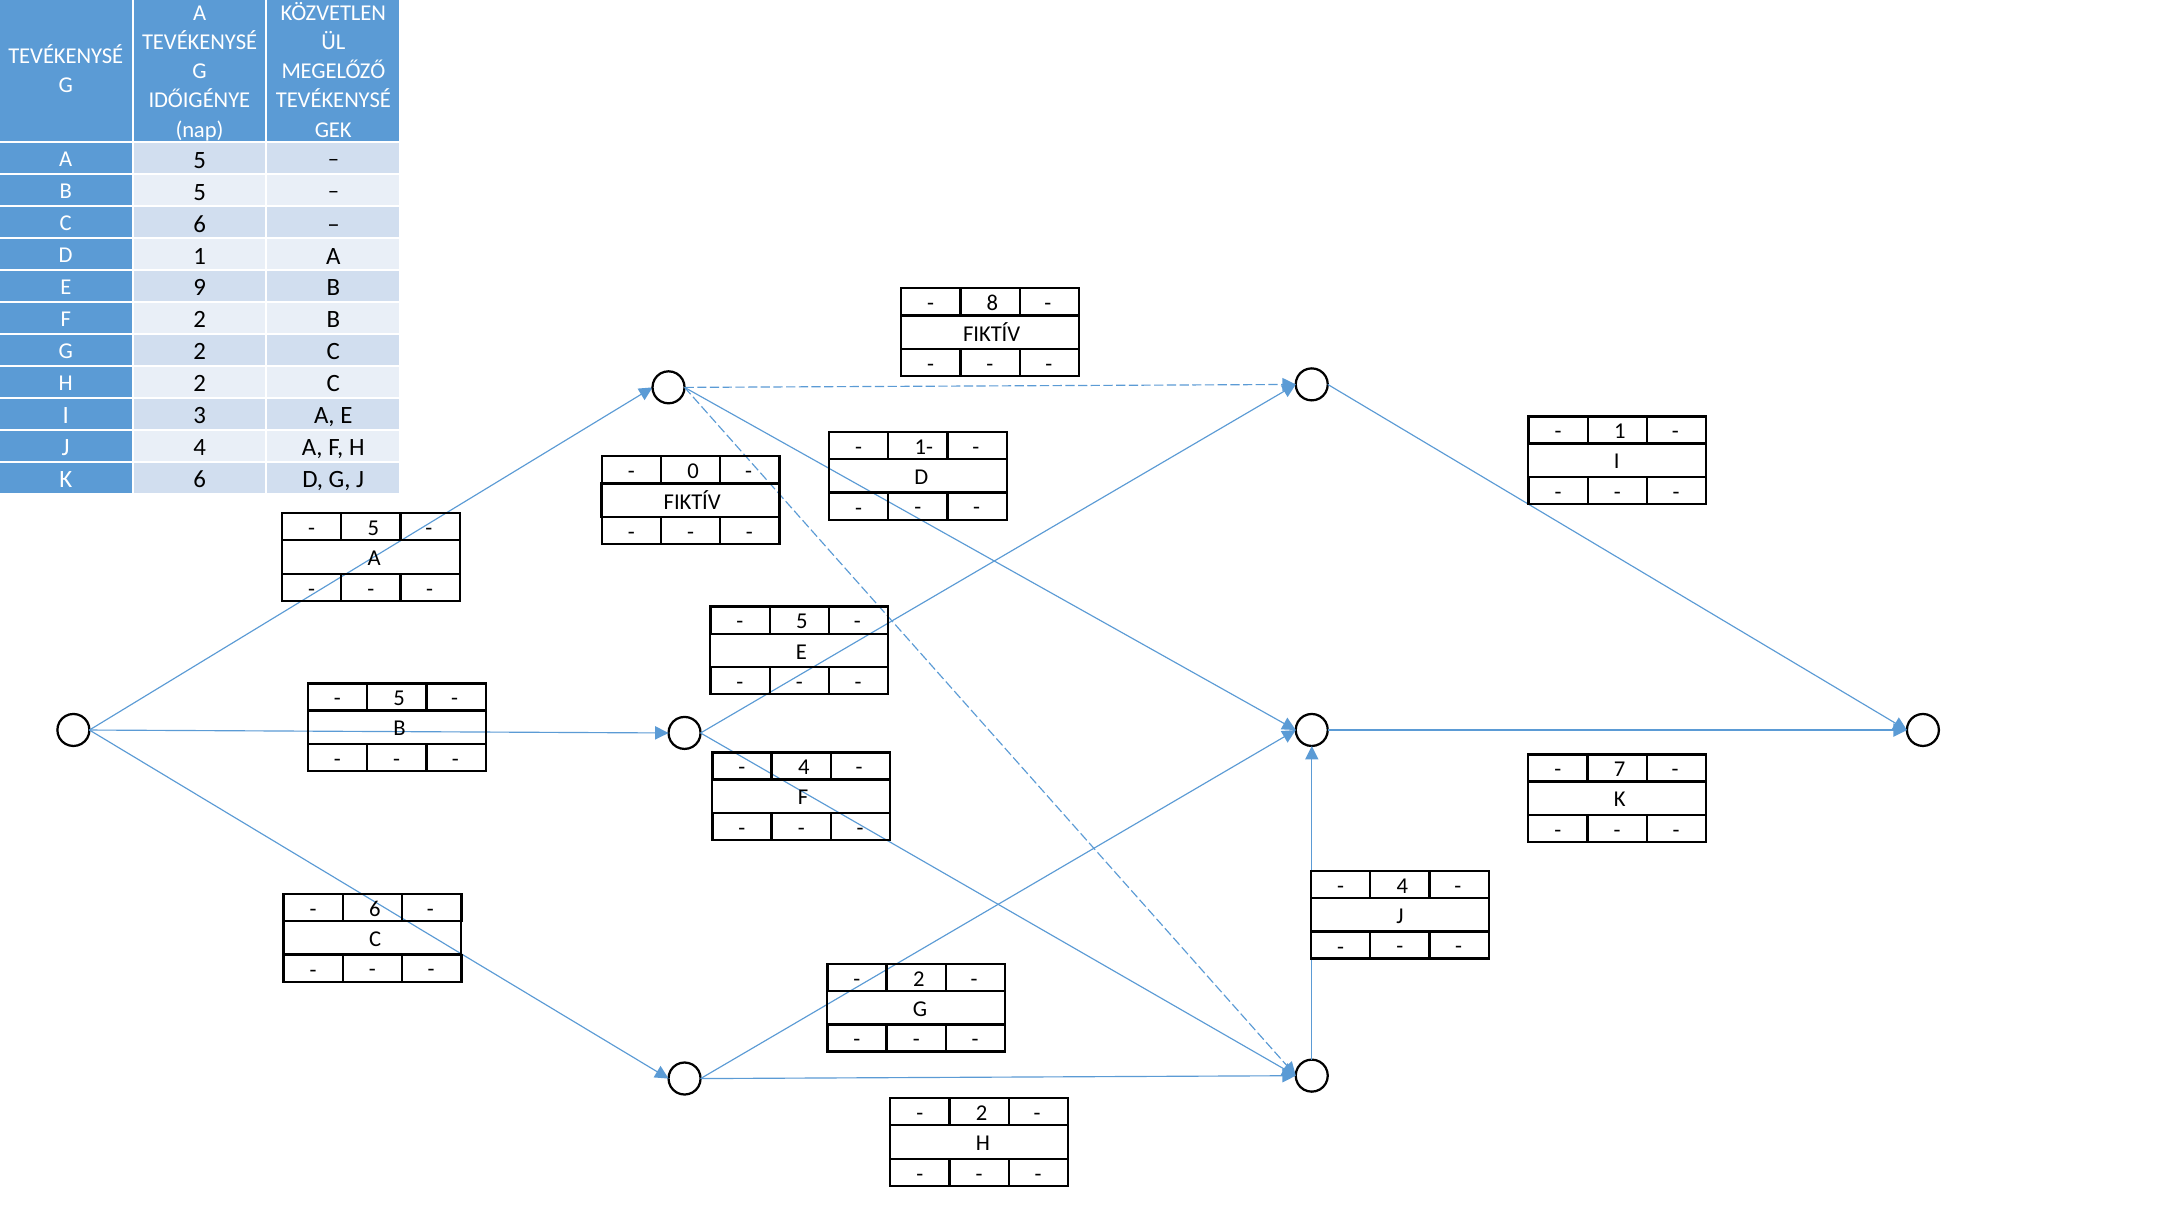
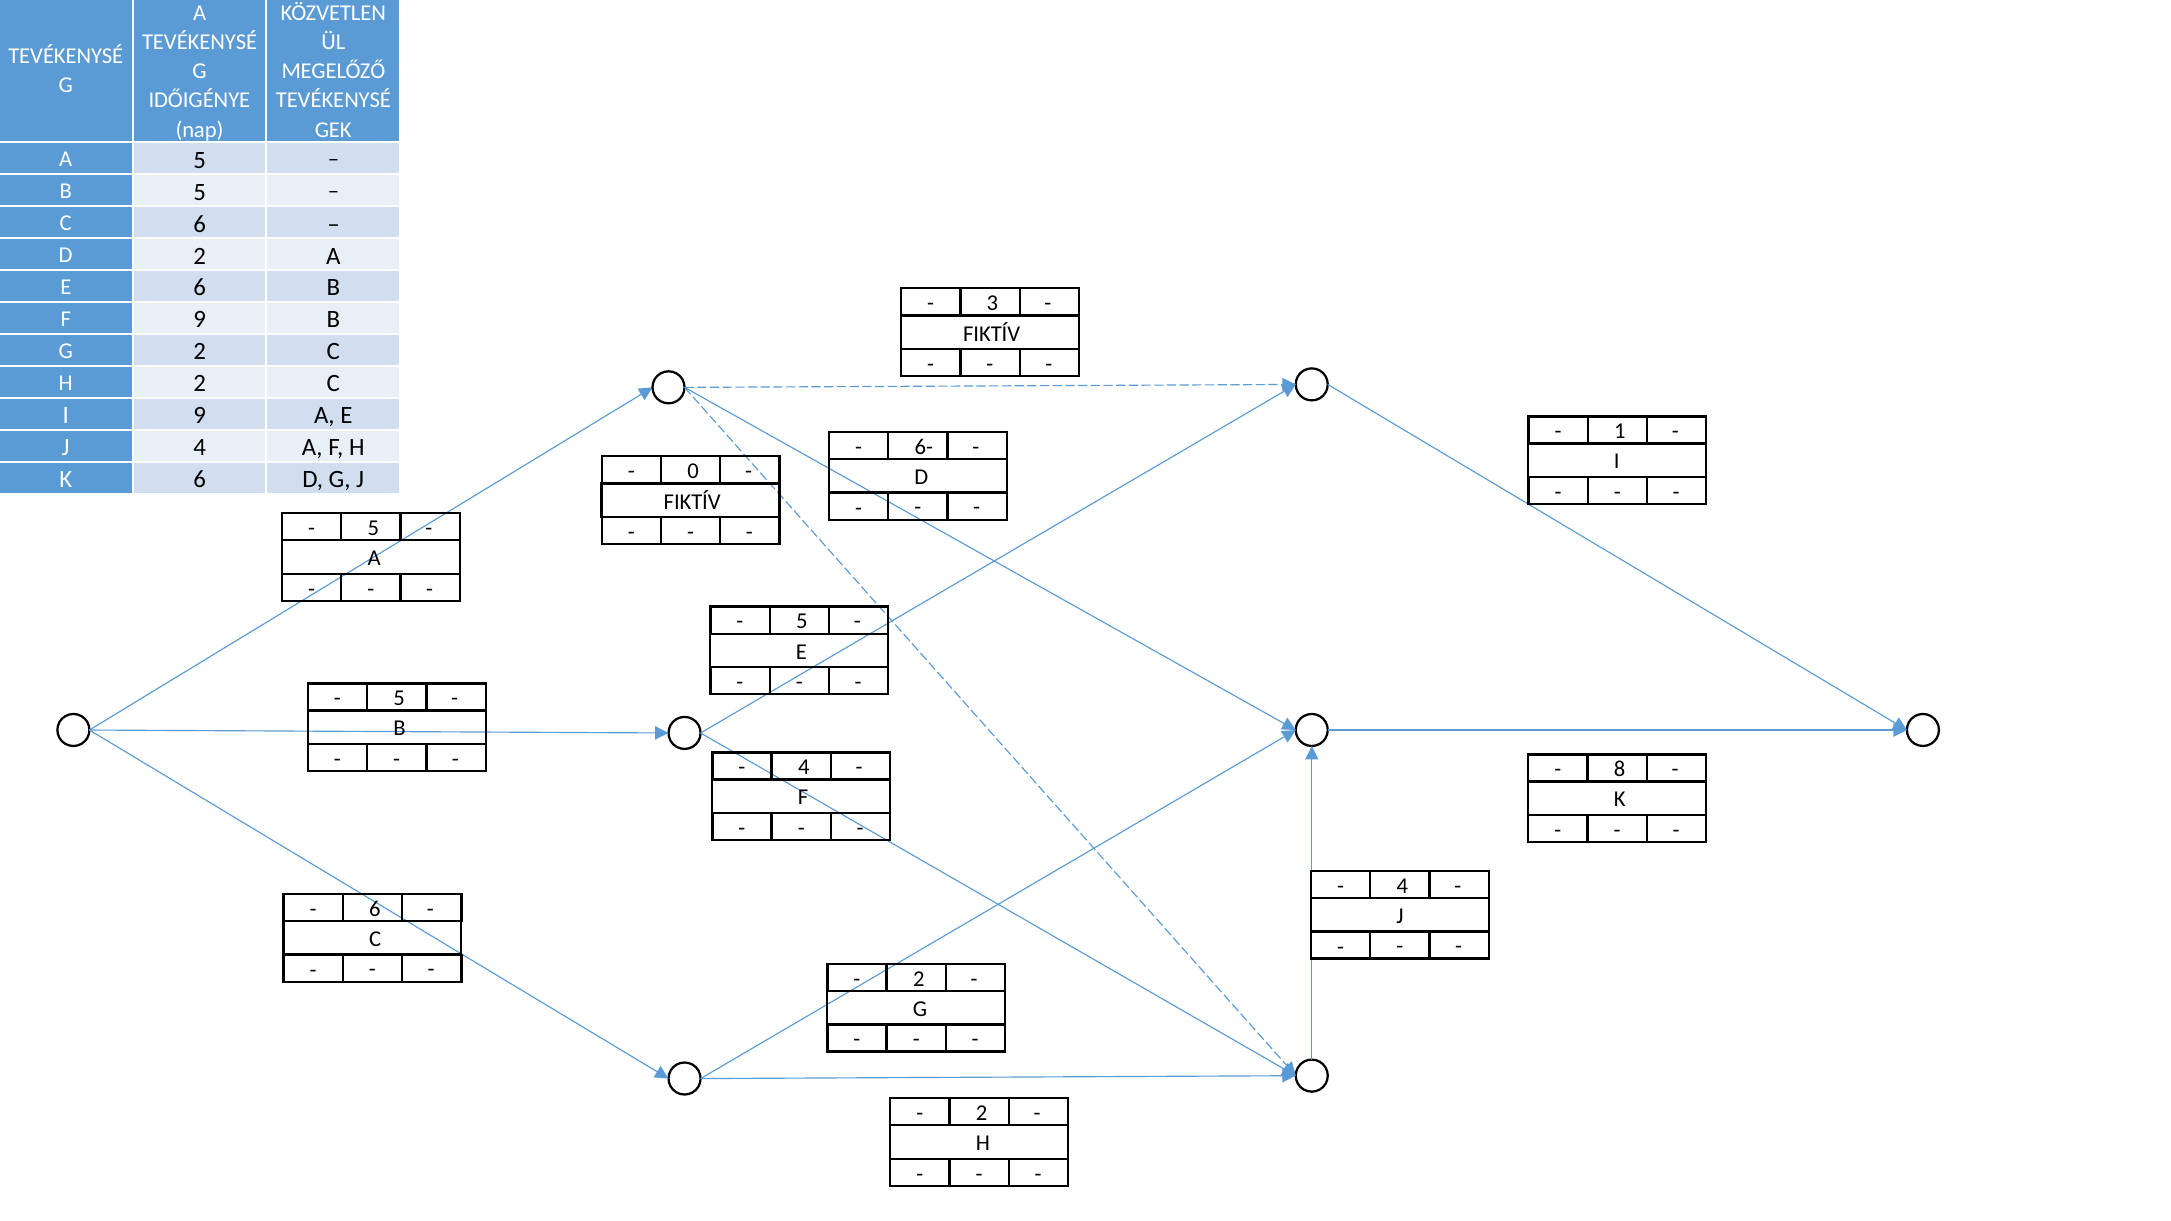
D 1: 1 -> 2 (200, 256)
E 9: 9 -> 6 (200, 288)
8: 8 -> 3 (992, 303)
F 2: 2 -> 9 (200, 320)
I 3: 3 -> 9 (200, 416)
1-: 1- -> 6- (924, 447)
7: 7 -> 8 (1620, 769)
